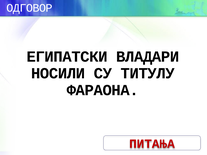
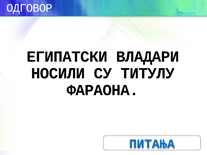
ПИТАЊА colour: red -> blue (152, 144)
